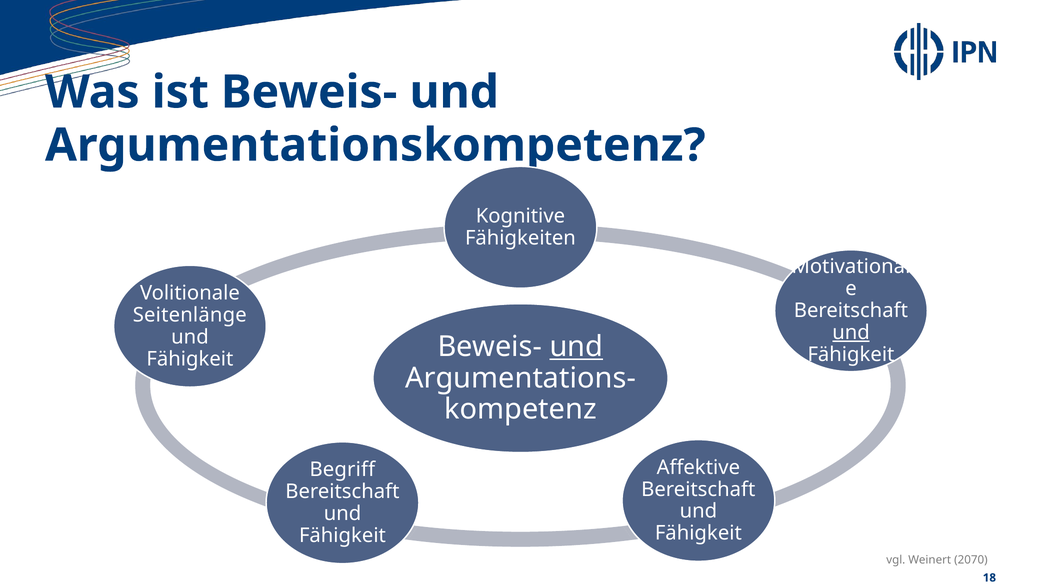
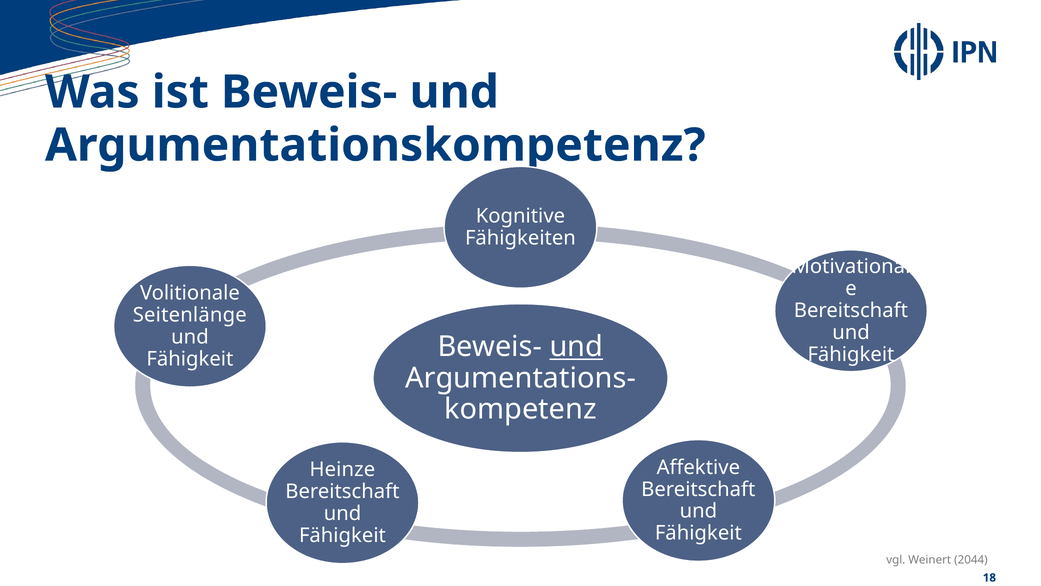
und underline: present -> none (851, 332)
Begriff: Begriff -> Heinze (342, 470)
2070: 2070 -> 2044 (971, 560)
